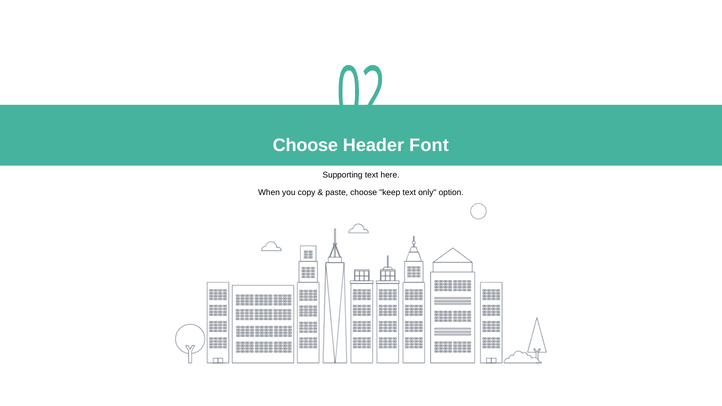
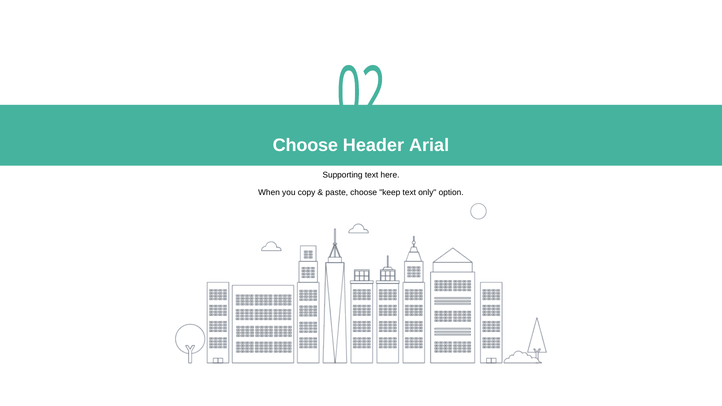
Font: Font -> Arial (429, 145)
